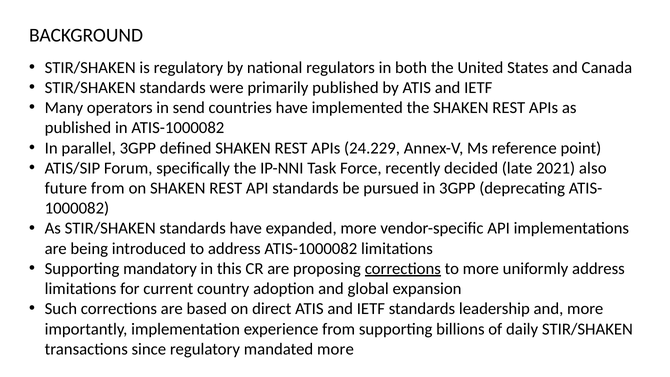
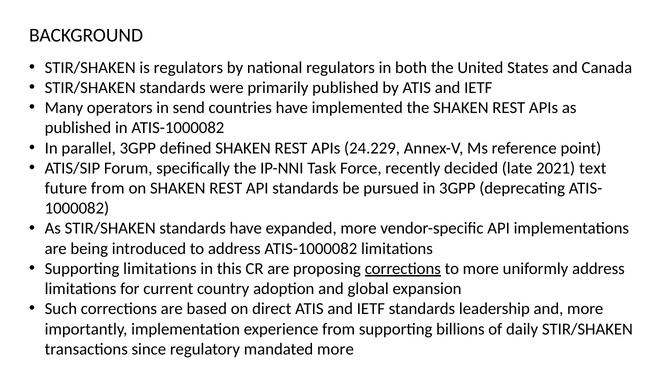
is regulatory: regulatory -> regulators (188, 68)
also: also -> text (593, 168)
Supporting mandatory: mandatory -> limitations (160, 269)
